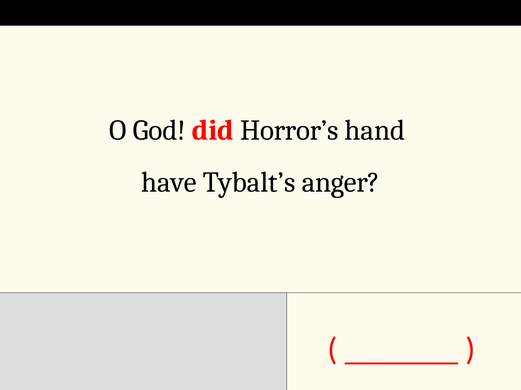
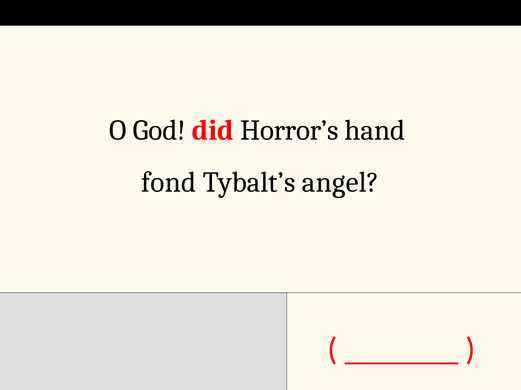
have: have -> fond (169, 183)
anger: anger -> angel (341, 183)
